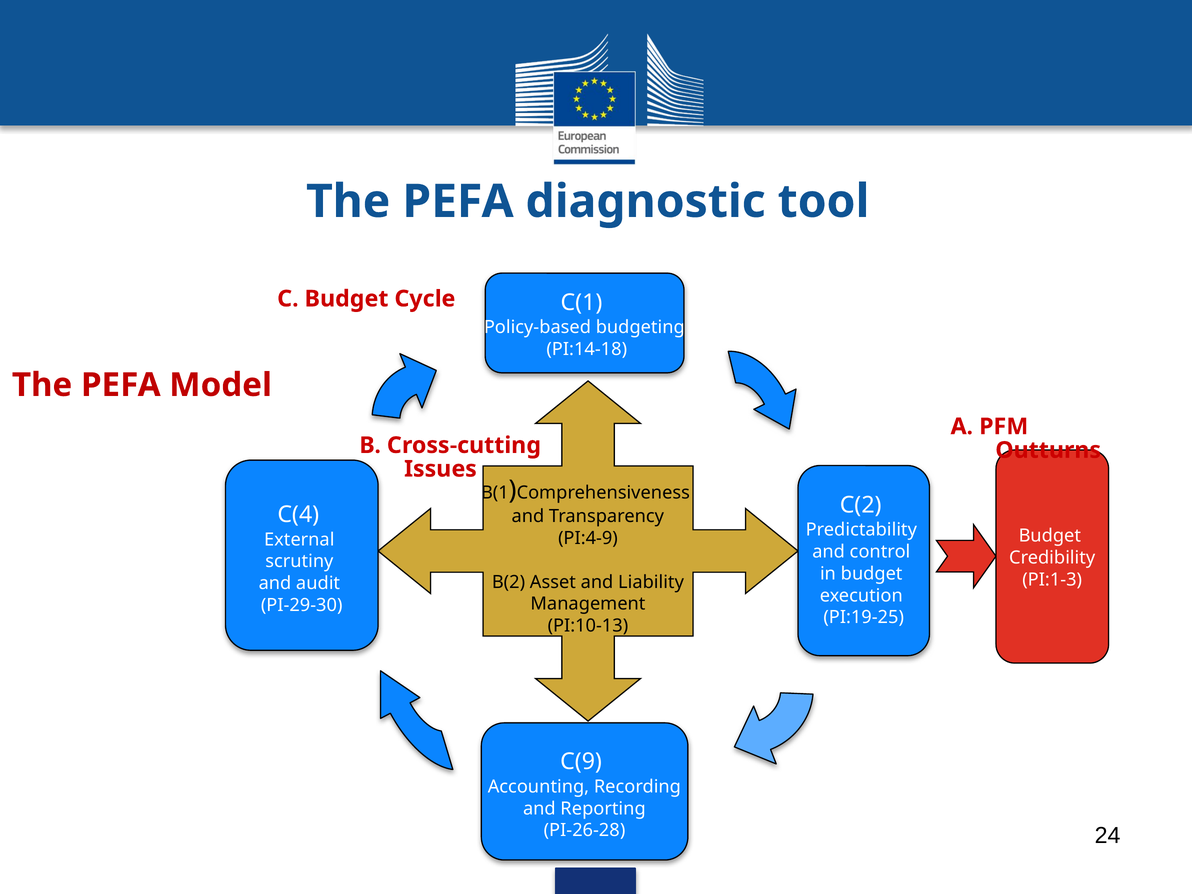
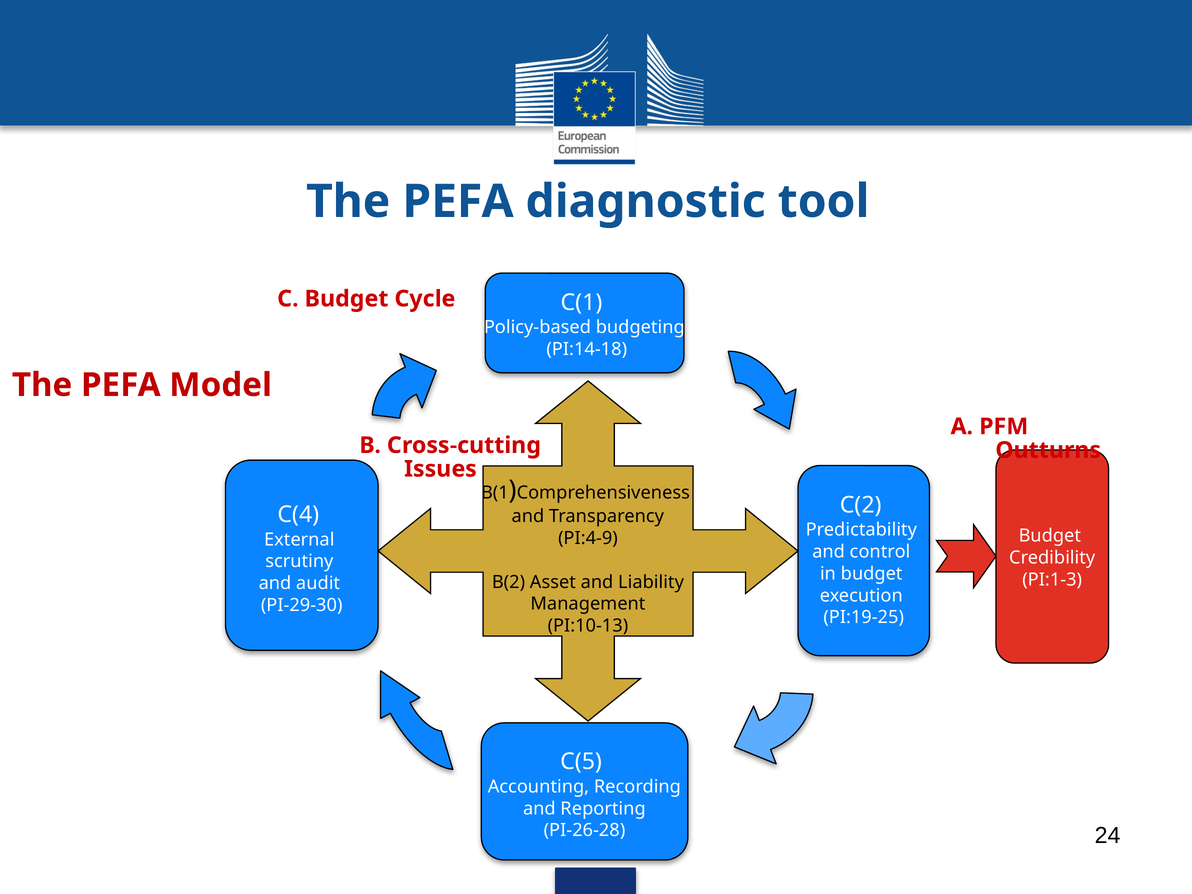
C(9: C(9 -> C(5 (581, 762)
